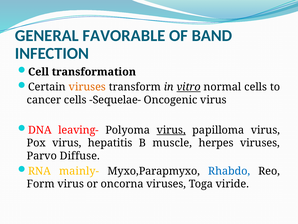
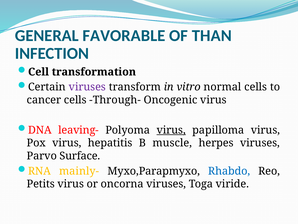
BAND: BAND -> THAN (212, 36)
viruses colour: orange -> purple (87, 87)
vitro underline: present -> none (189, 87)
Sequelae-: Sequelae- -> Through- (115, 100)
Diffuse: Diffuse -> Surface (80, 156)
Form: Form -> Petits (41, 184)
